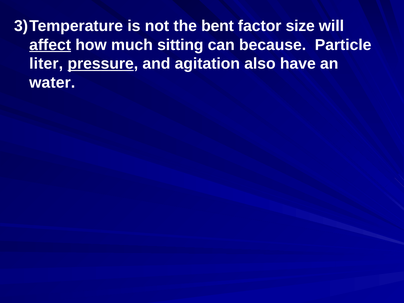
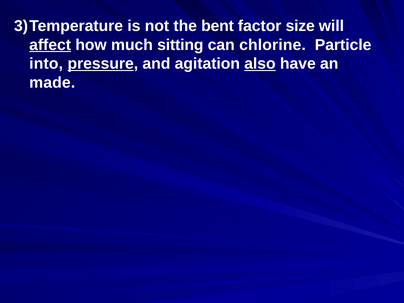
because: because -> chlorine (273, 45)
liter: liter -> into (46, 64)
also underline: none -> present (260, 64)
water: water -> made (52, 83)
